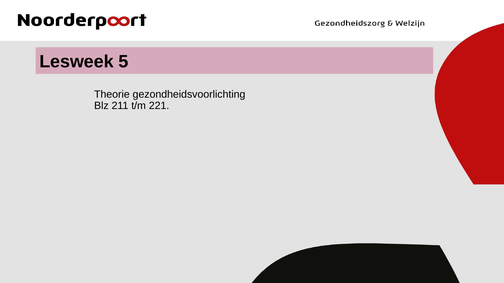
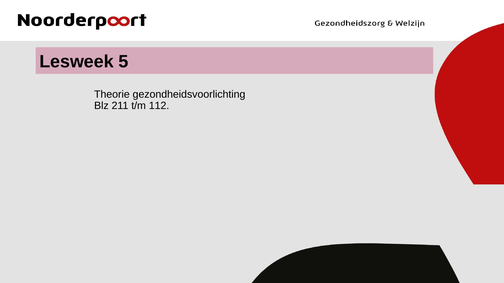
221: 221 -> 112 (159, 106)
